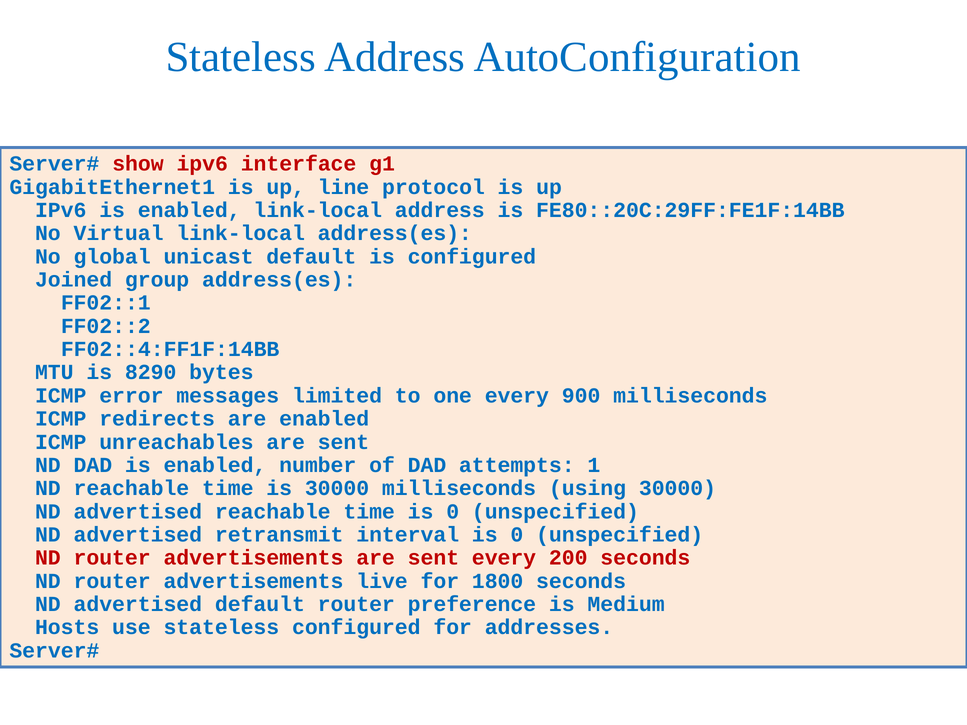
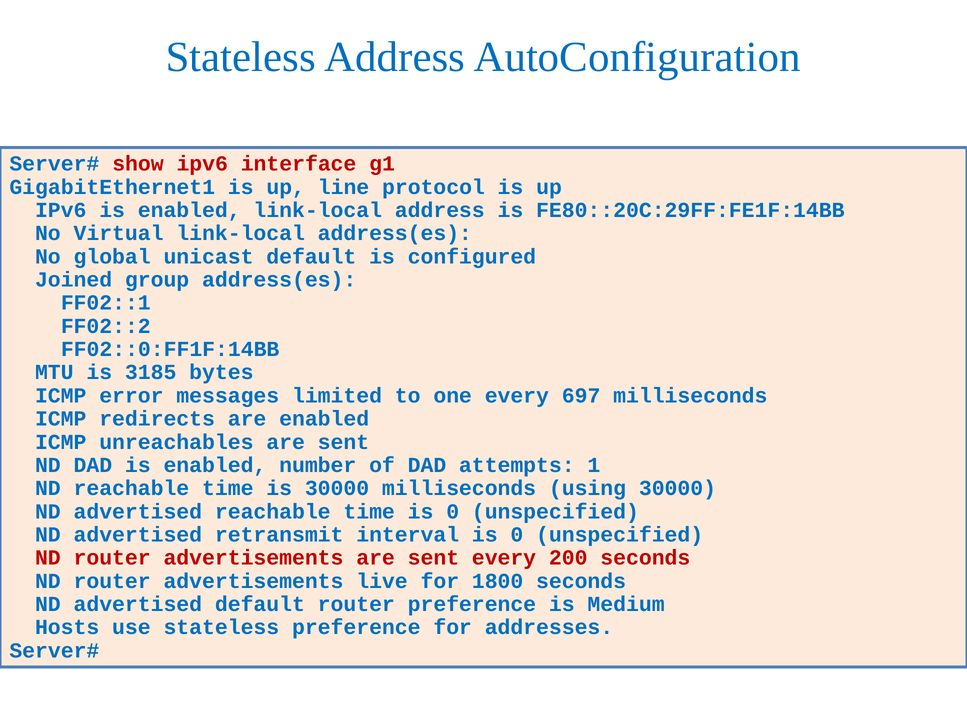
FF02::4:FF1F:14BB: FF02::4:FF1F:14BB -> FF02::0:FF1F:14BB (170, 349)
8290: 8290 -> 3185 (151, 373)
900: 900 -> 697 (581, 396)
stateless configured: configured -> preference (356, 628)
